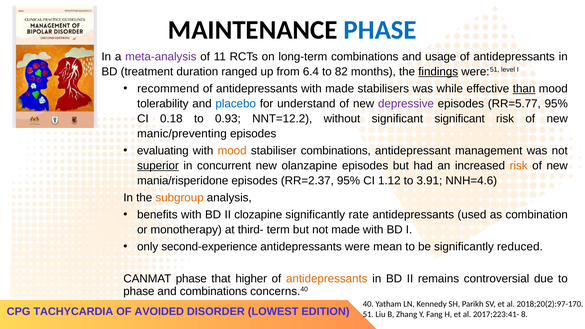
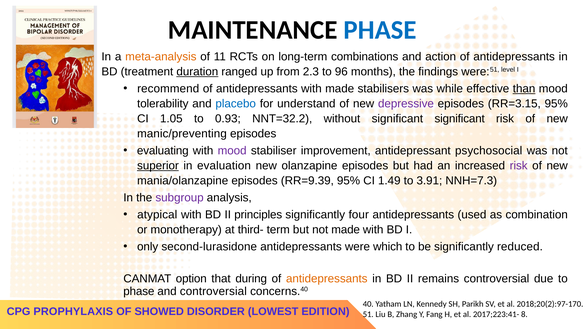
meta-analysis colour: purple -> orange (161, 57)
usage: usage -> action (441, 57)
duration underline: none -> present (197, 72)
6.4: 6.4 -> 2.3 (311, 72)
82: 82 -> 96 (341, 72)
findings underline: present -> none (438, 72)
RR=5.77: RR=5.77 -> RR=3.15 (514, 104)
0.18: 0.18 -> 1.05 (171, 119)
NNT=12.2: NNT=12.2 -> NNT=32.2 (282, 119)
mood colour: orange -> purple (232, 151)
stabiliser combinations: combinations -> improvement (336, 151)
management: management -> psychosocial (489, 151)
concurrent: concurrent -> evaluation (224, 166)
risk colour: orange -> purple (519, 166)
mania/risperidone: mania/risperidone -> mania/olanzapine (183, 181)
RR=2.37: RR=2.37 -> RR=9.39 (307, 181)
1.12: 1.12 -> 1.49 (389, 181)
NNH=4.6: NNH=4.6 -> NNH=7.3 (471, 181)
subgroup colour: orange -> purple (180, 198)
benefits: benefits -> atypical (157, 215)
clozapine: clozapine -> principles (258, 215)
rate: rate -> four (359, 215)
second-experience: second-experience -> second-lurasidone (209, 247)
mean: mean -> which (388, 247)
CANMAT phase: phase -> option (191, 279)
higher: higher -> during (251, 279)
and combinations: combinations -> controversial (213, 291)
TACHYCARDIA: TACHYCARDIA -> PROPHYLAXIS (73, 311)
AVOIDED: AVOIDED -> SHOWED (159, 311)
